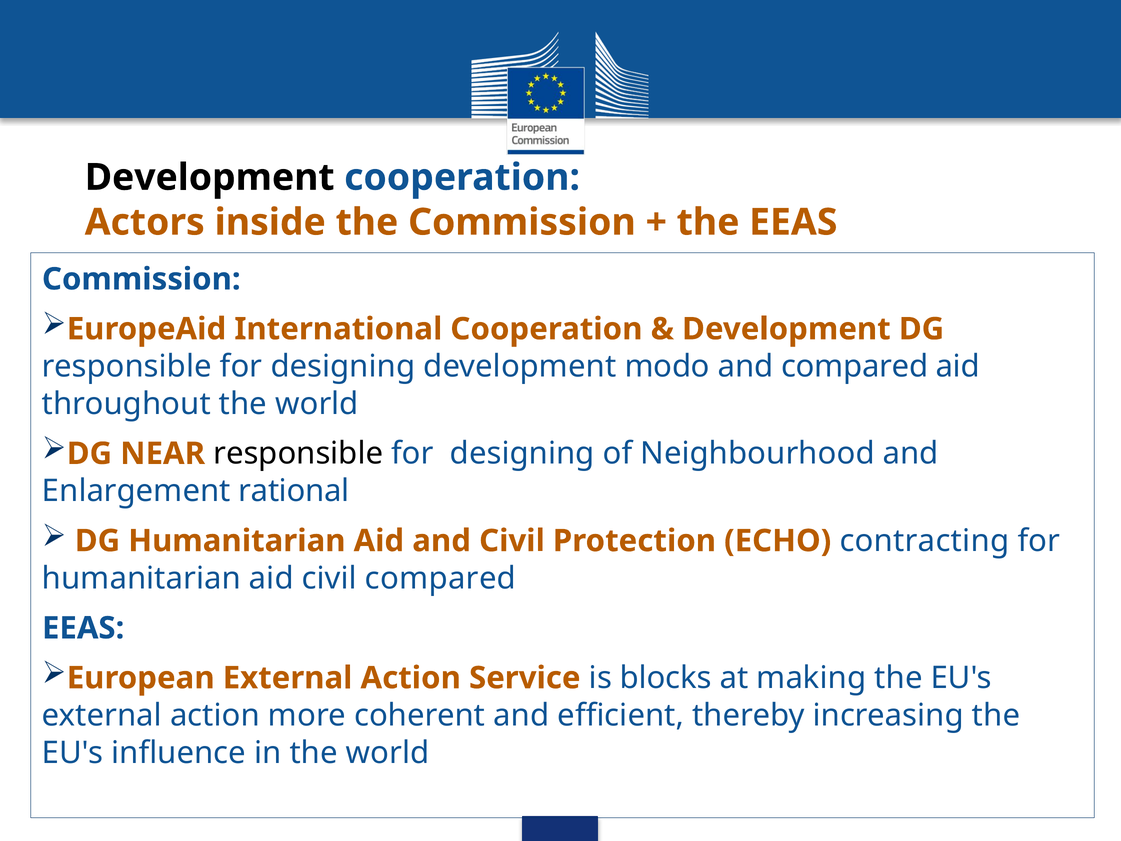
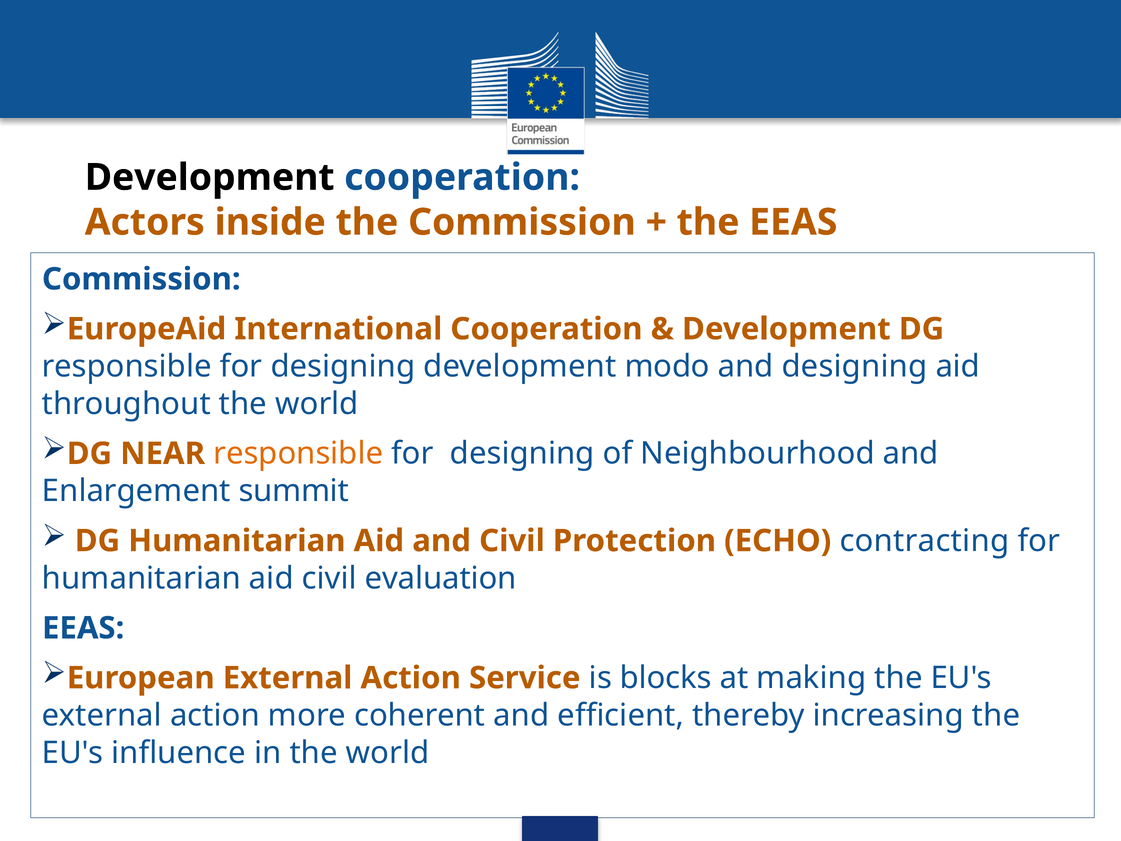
and compared: compared -> designing (854, 366)
responsible colour: black -> orange (298, 454)
rational: rational -> summit (294, 491)
civil compared: compared -> evaluation (441, 578)
